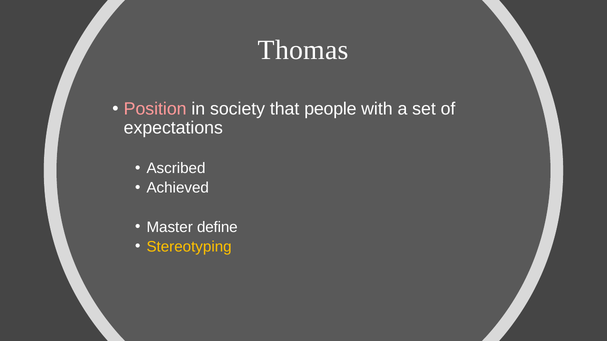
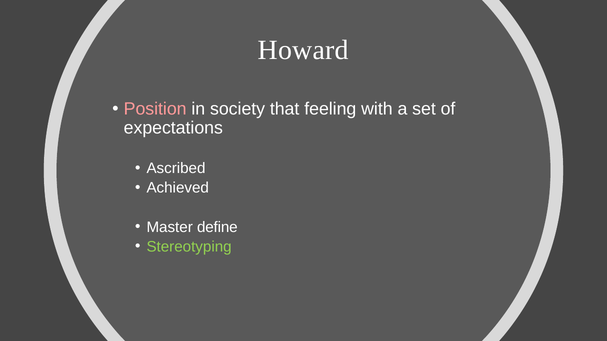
Thomas: Thomas -> Howard (303, 50)
people: people -> feeling (330, 109)
Stereotyping colour: yellow -> light green (189, 247)
